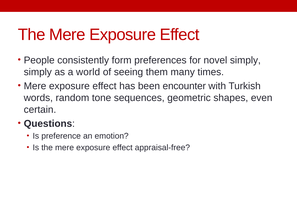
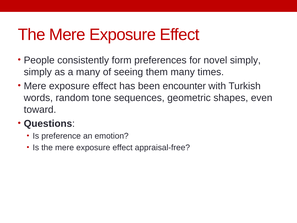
a world: world -> many (88, 72)
certain: certain -> toward (40, 110)
